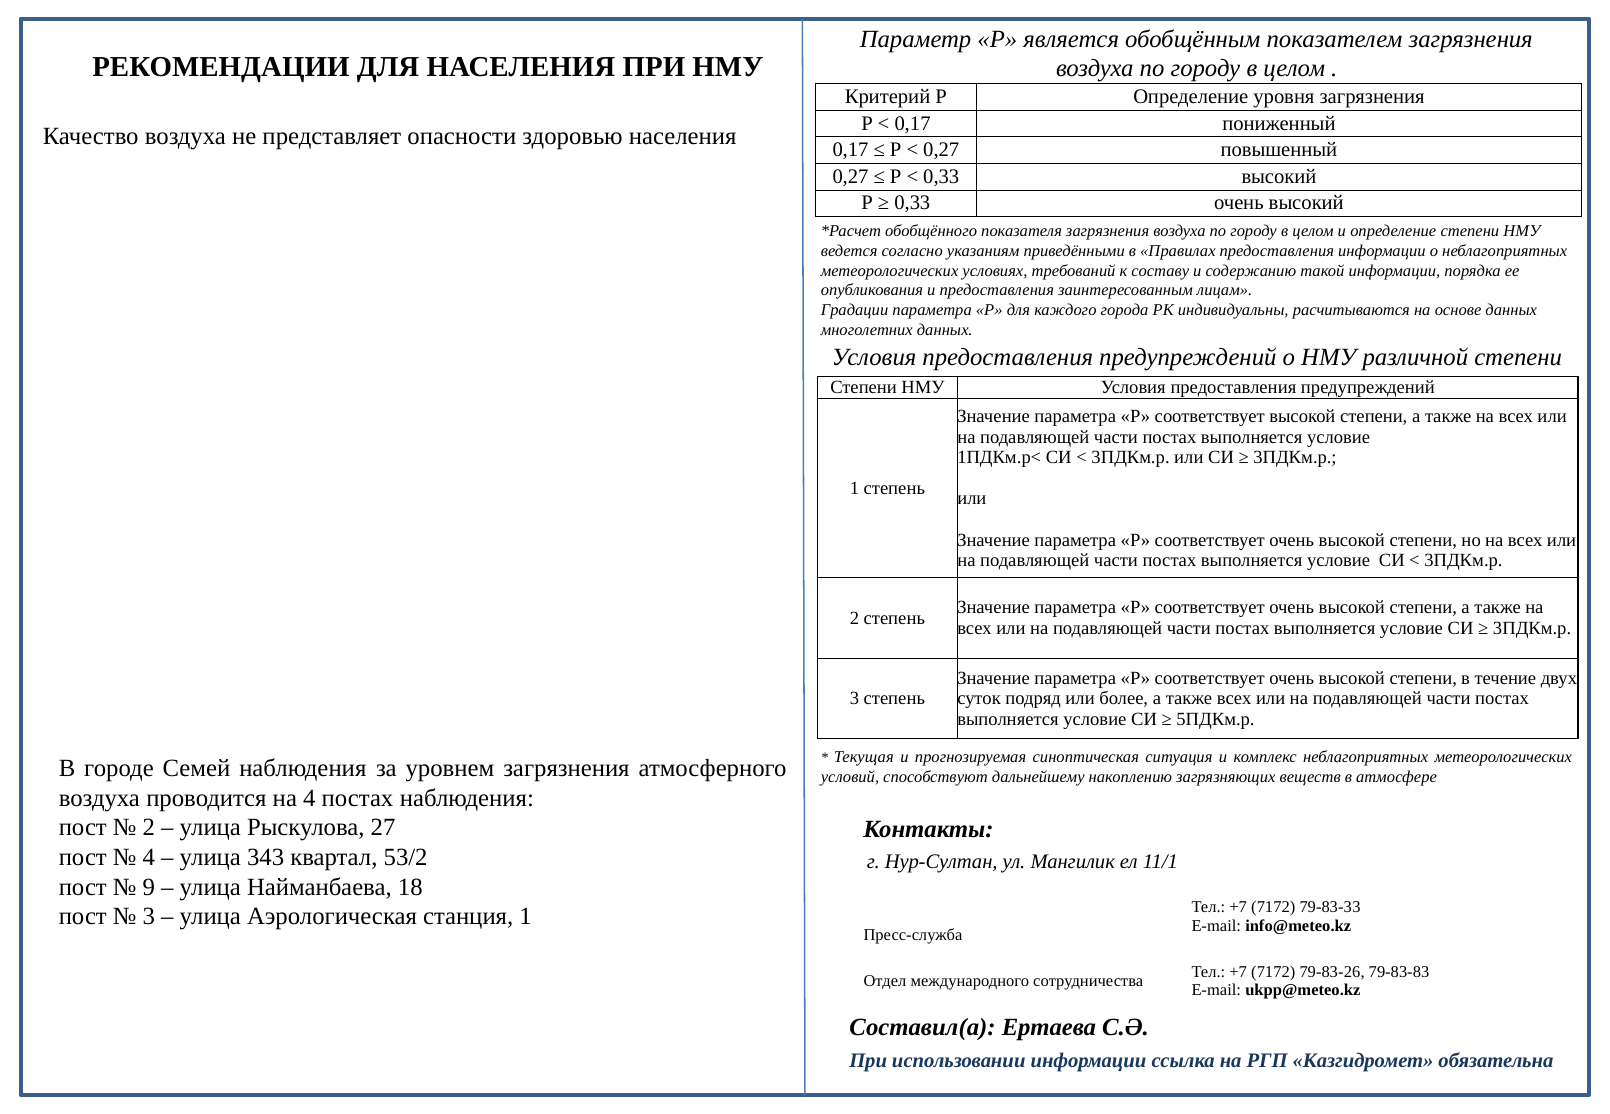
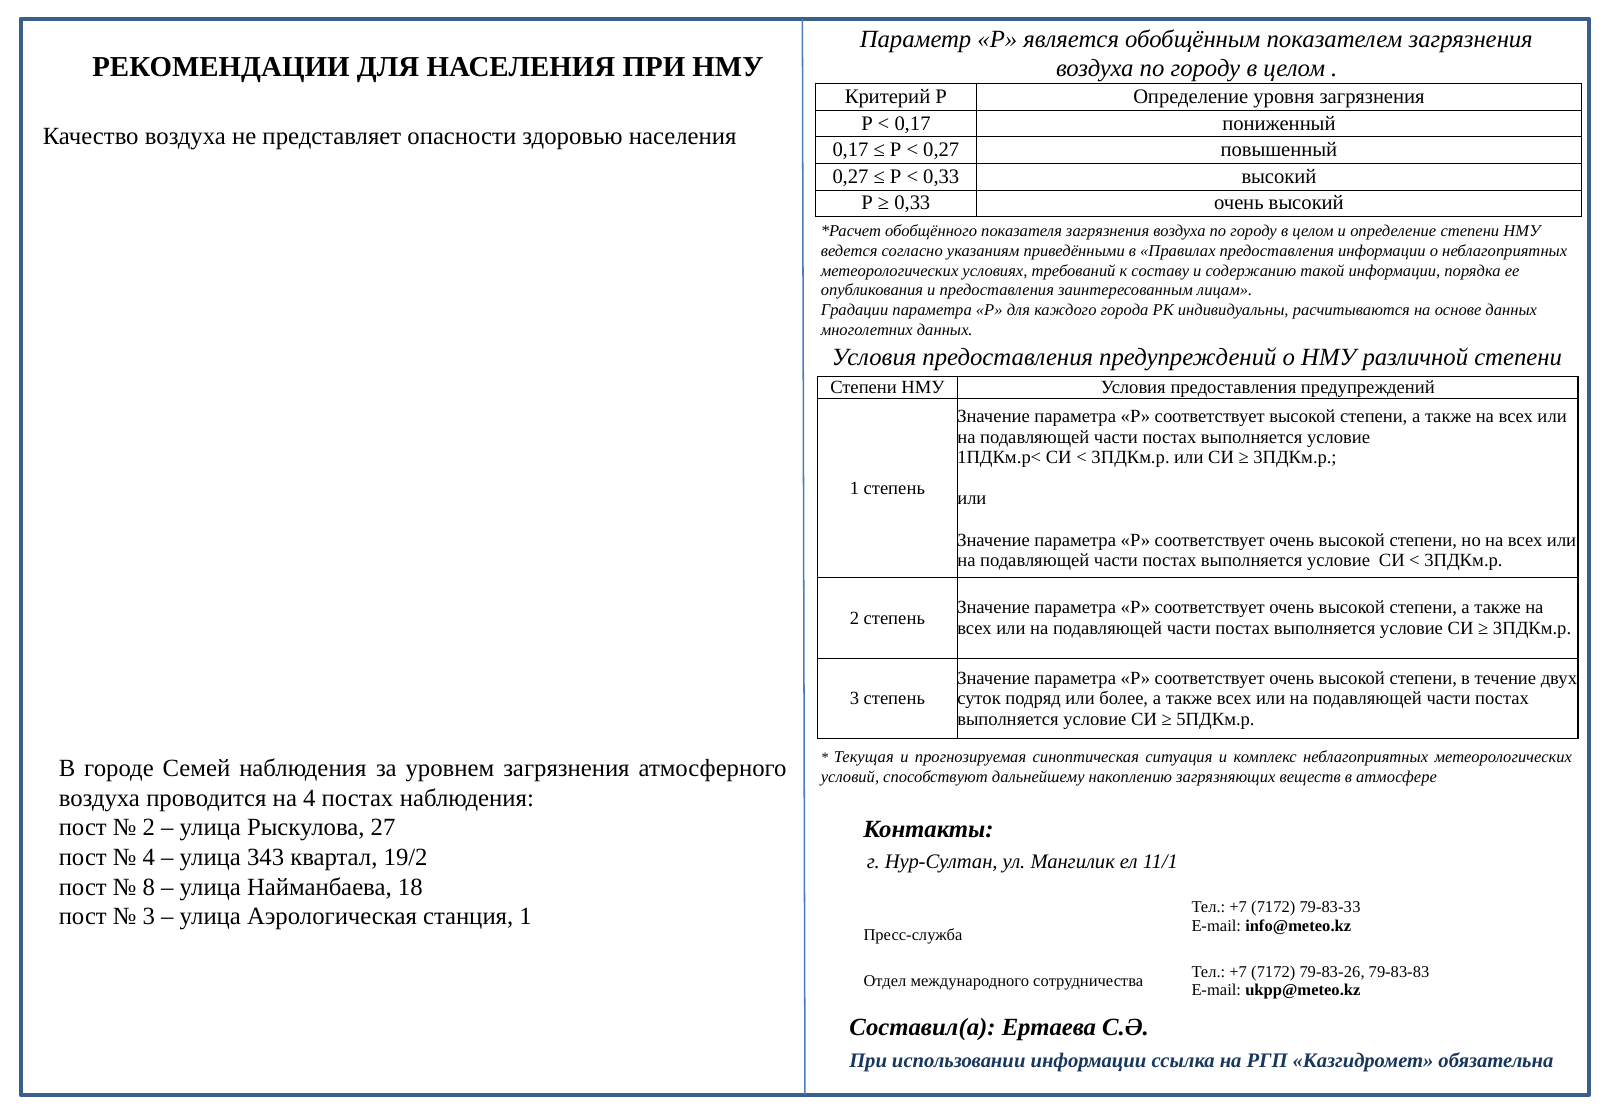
53/2: 53/2 -> 19/2 (406, 858)
9: 9 -> 8 (149, 888)
